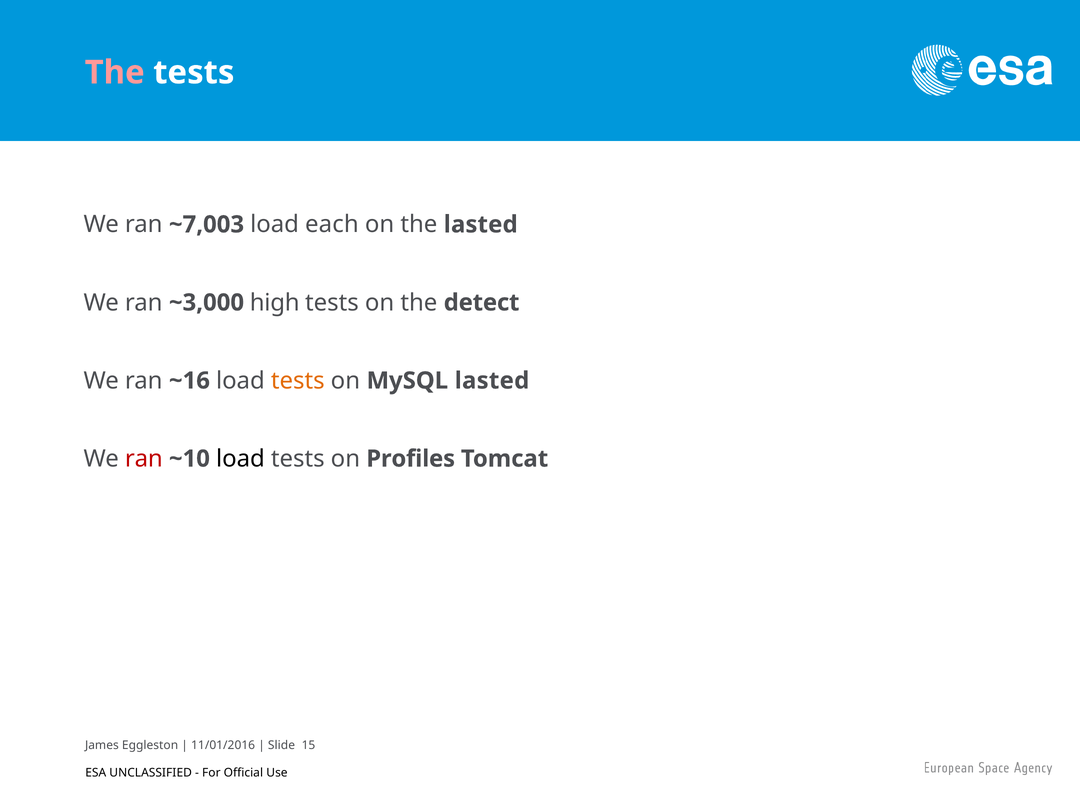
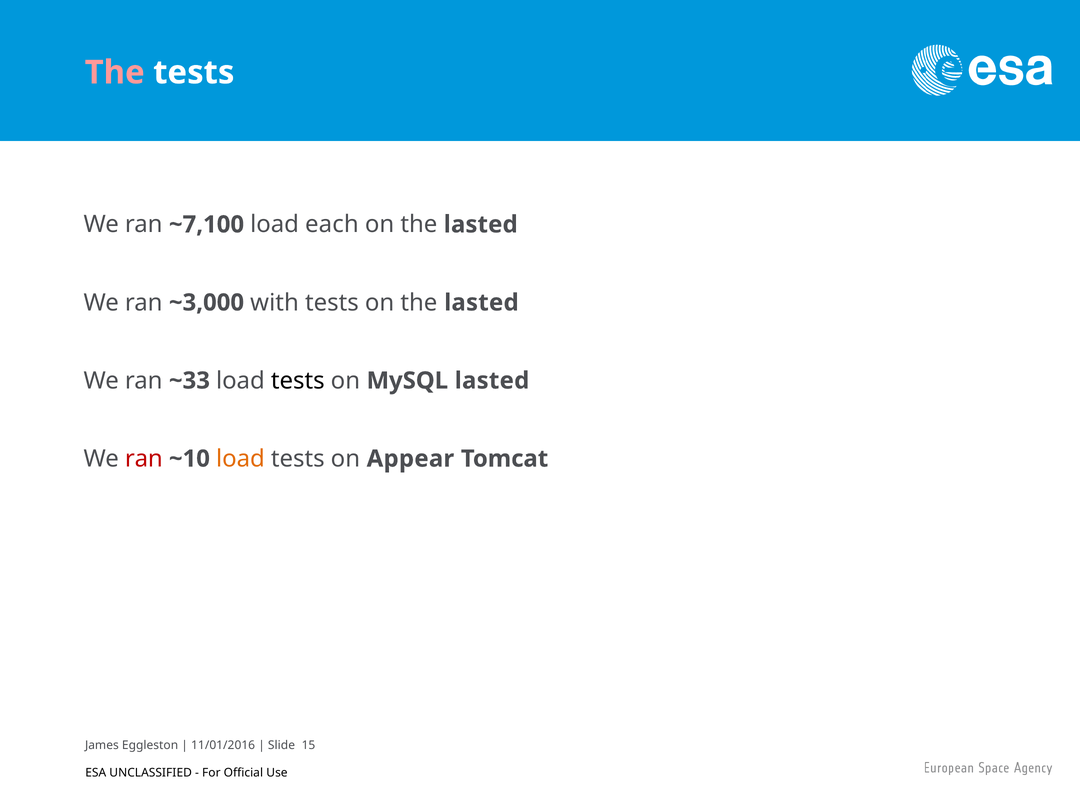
~7,003: ~7,003 -> ~7,100 (207, 225)
high: high -> with (275, 303)
tests on the detect: detect -> lasted (481, 303)
~16: ~16 -> ~33 (189, 381)
tests colour: orange -> black (298, 381)
load colour: black -> orange (240, 459)
Profiles: Profiles -> Appear (410, 459)
